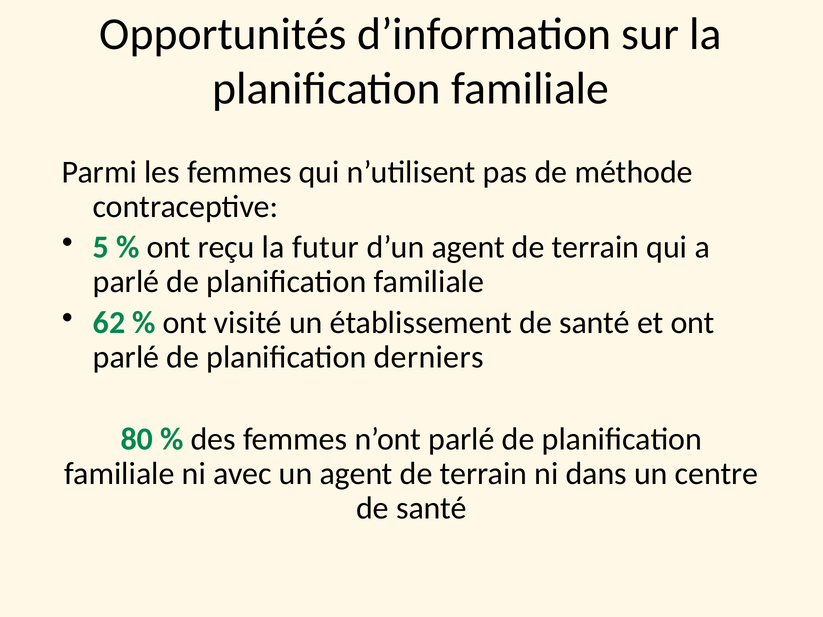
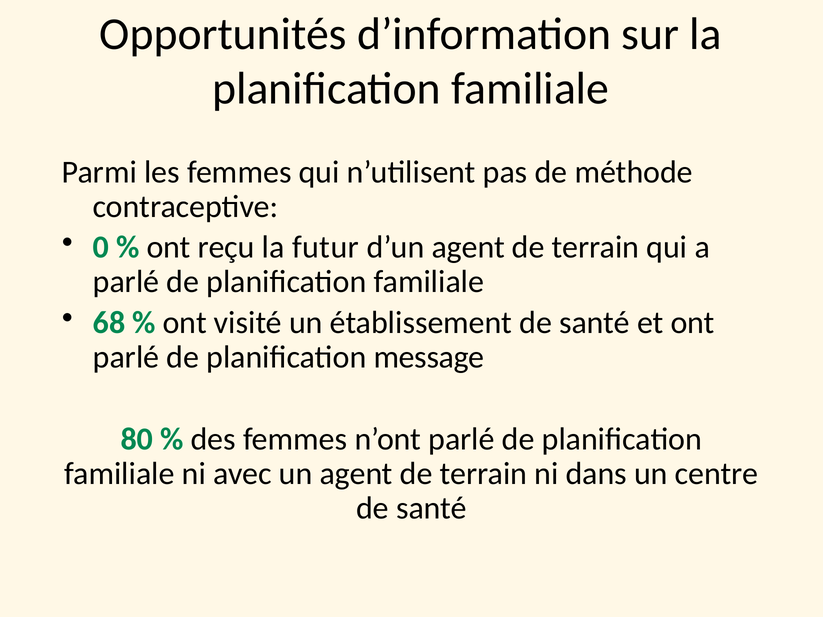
5: 5 -> 0 (101, 247)
62: 62 -> 68 (109, 323)
derniers: derniers -> message (429, 357)
